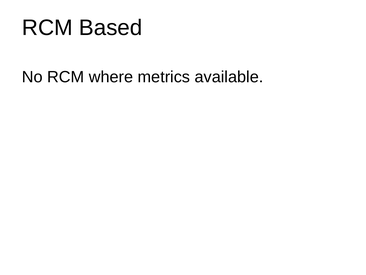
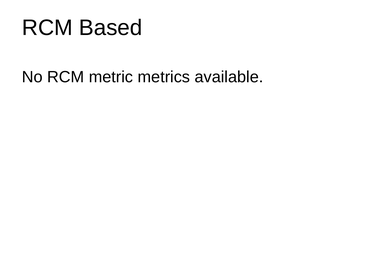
where: where -> metric (111, 77)
